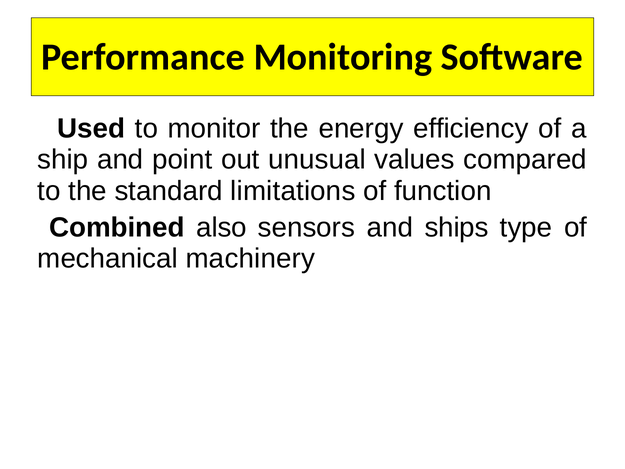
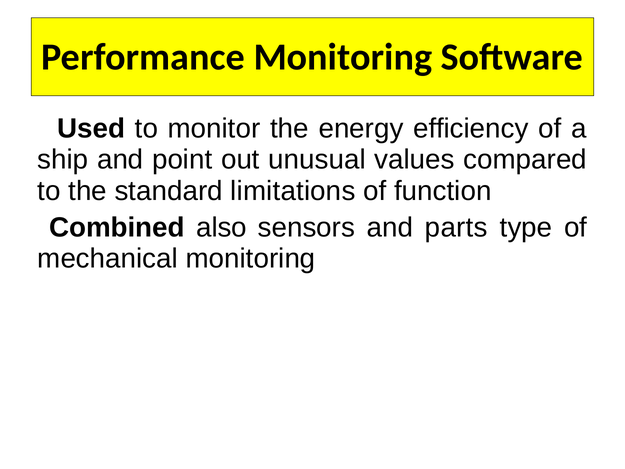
ships: ships -> parts (456, 227)
mechanical machinery: machinery -> monitoring (251, 259)
